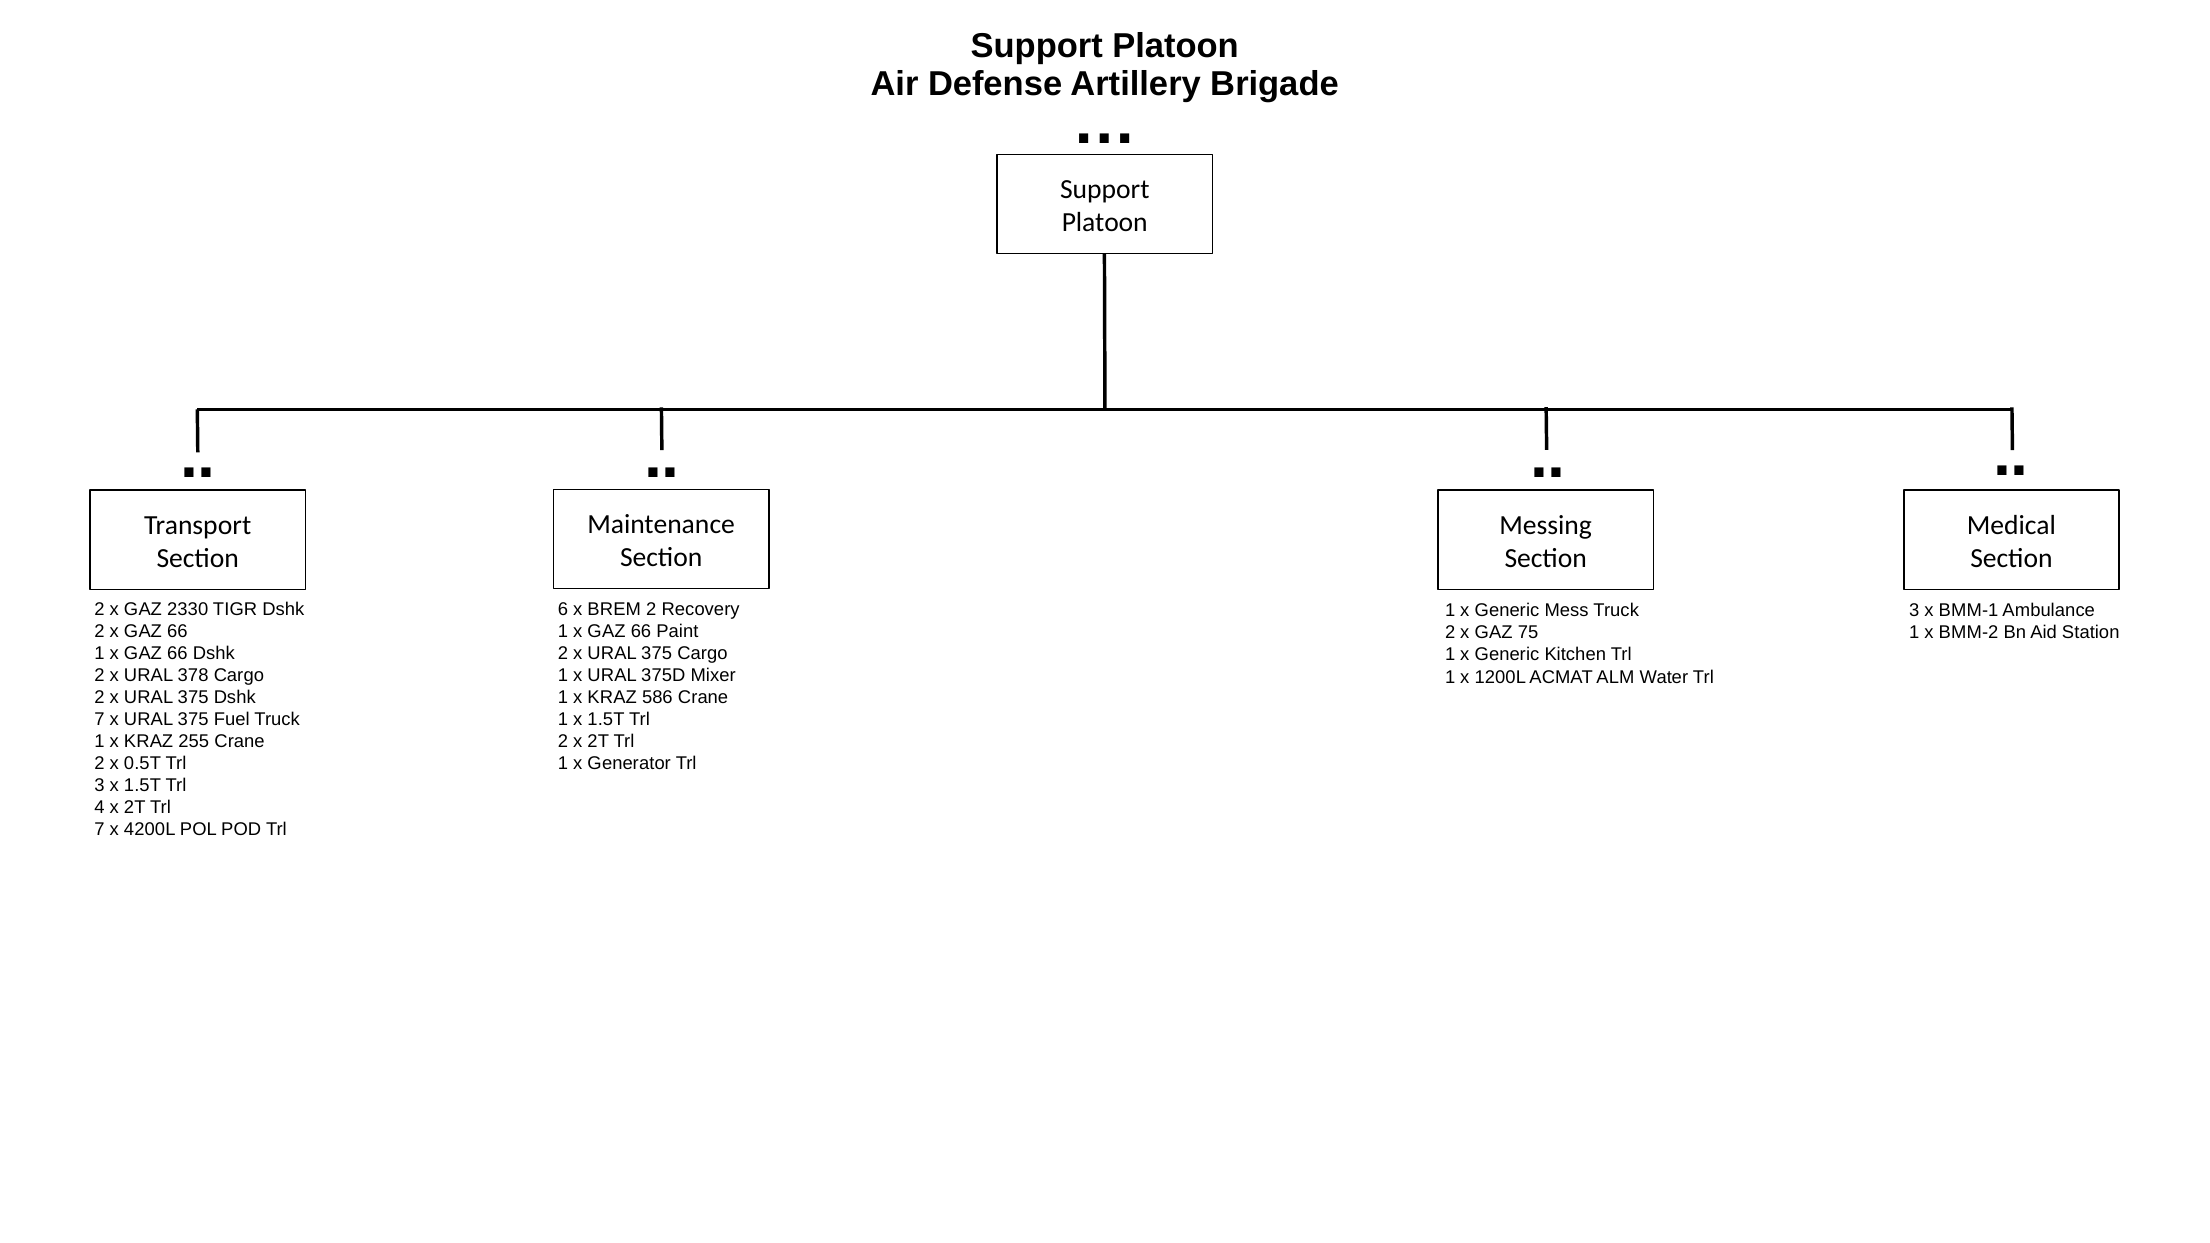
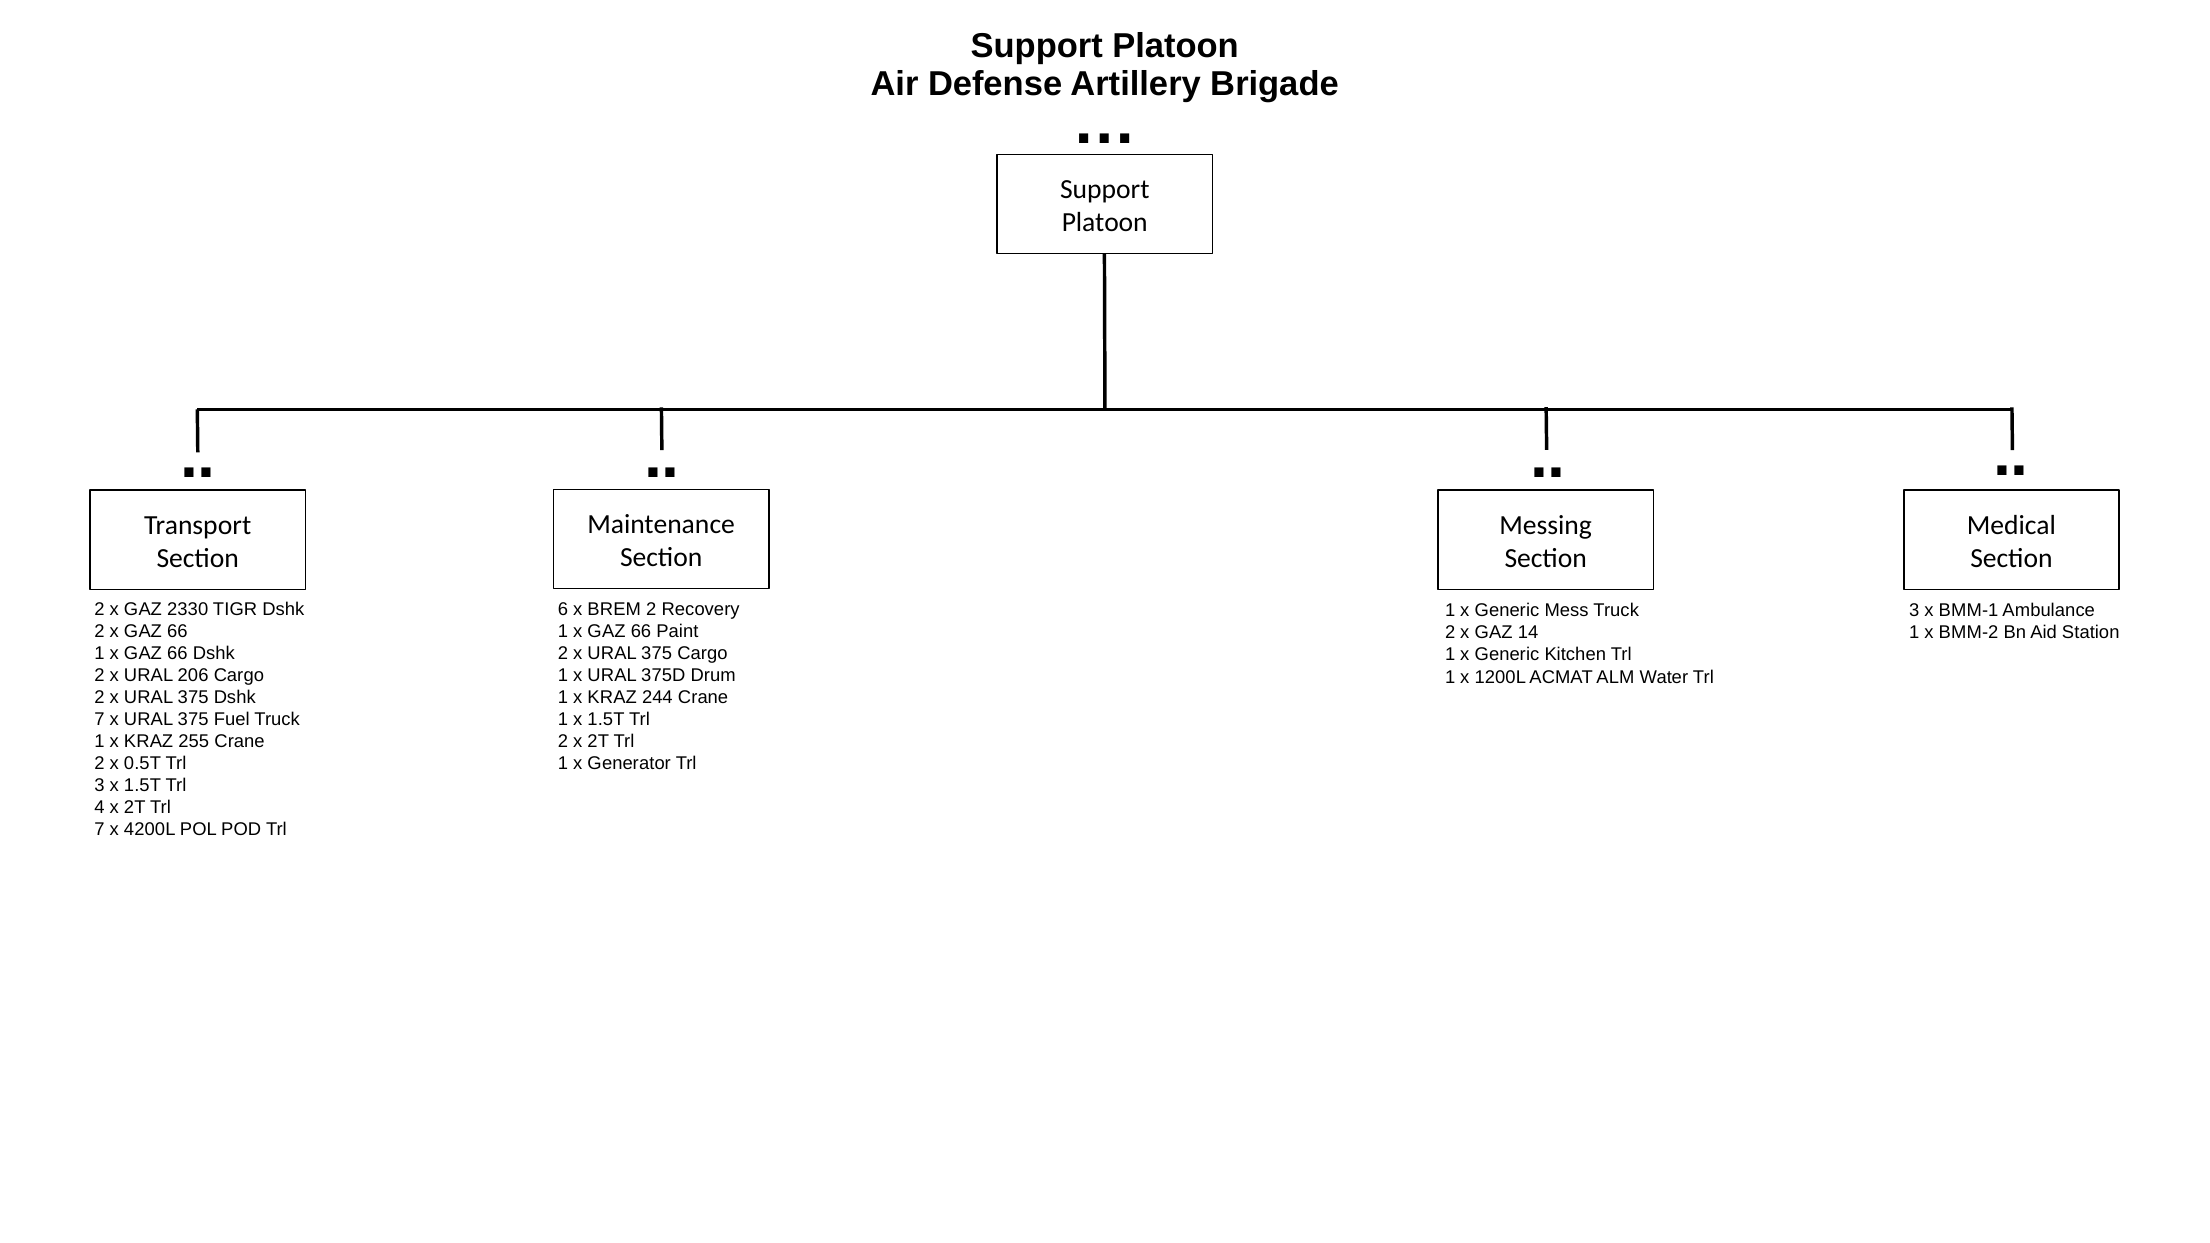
75: 75 -> 14 (1528, 633)
378: 378 -> 206 (193, 675)
Mixer: Mixer -> Drum (713, 675)
586: 586 -> 244 (657, 697)
